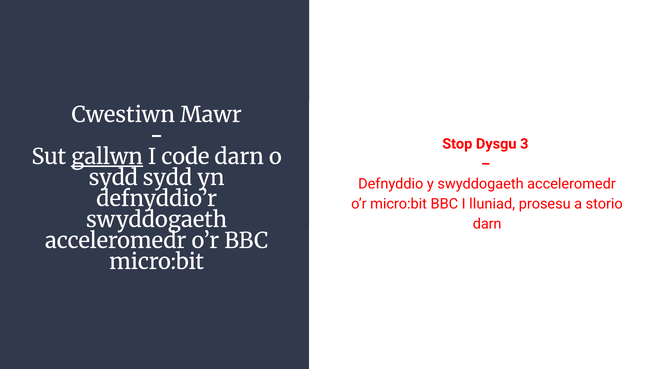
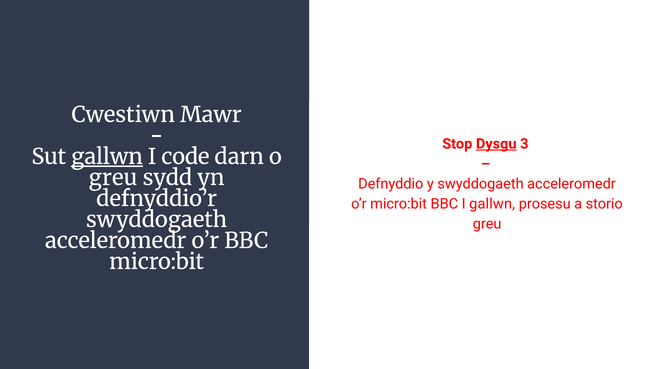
Dysgu underline: none -> present (496, 144)
sydd: sydd -> greu (113, 178)
I lluniad: lluniad -> gallwn (492, 204)
darn: darn -> greu (487, 224)
